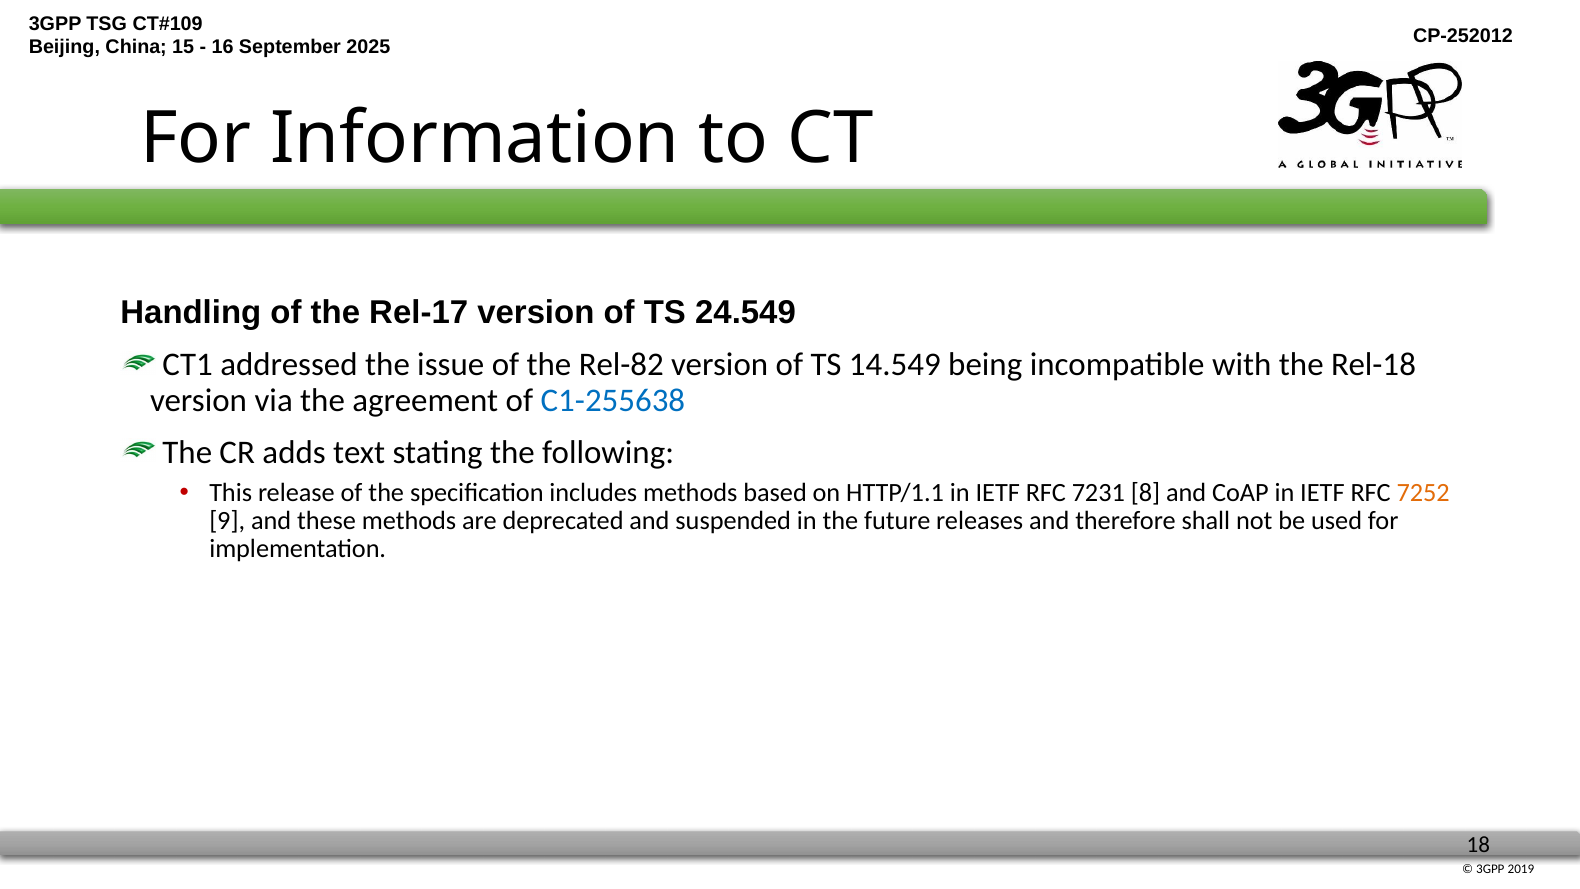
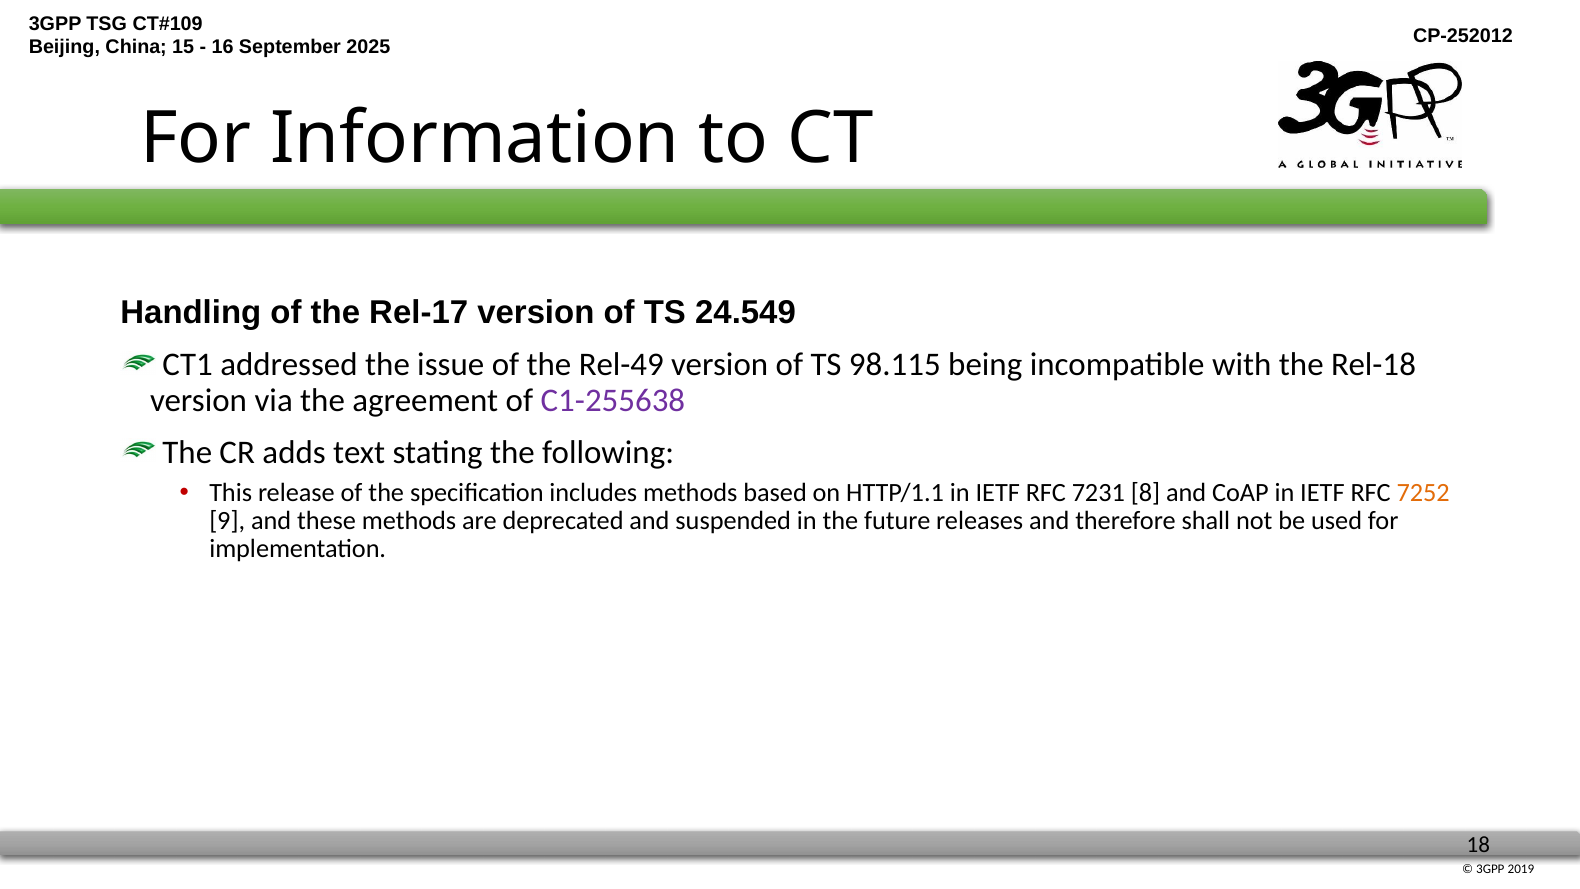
Rel-82: Rel-82 -> Rel-49 (621, 365)
14.549: 14.549 -> 98.115 (895, 365)
C1-255638 colour: blue -> purple (613, 400)
